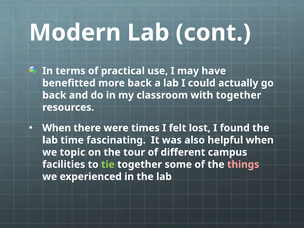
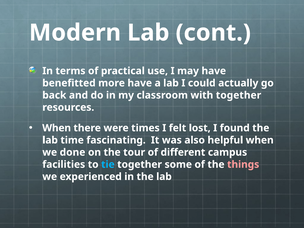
more back: back -> have (140, 83)
topic: topic -> done (73, 152)
tie colour: light green -> light blue (108, 164)
